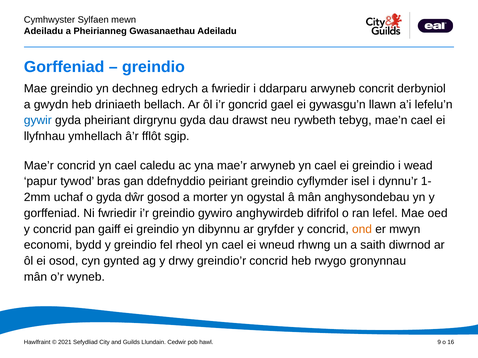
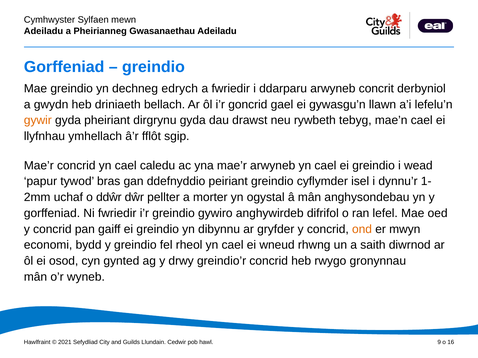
gywir colour: blue -> orange (38, 121)
o gyda: gyda -> ddŵr (109, 198)
gosod: gosod -> pellter (164, 198)
